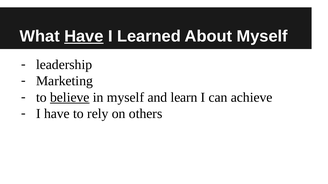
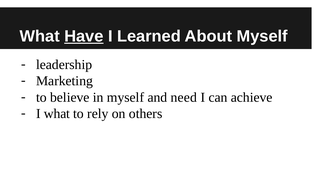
believe underline: present -> none (70, 98)
learn: learn -> need (184, 98)
I have: have -> what (57, 114)
